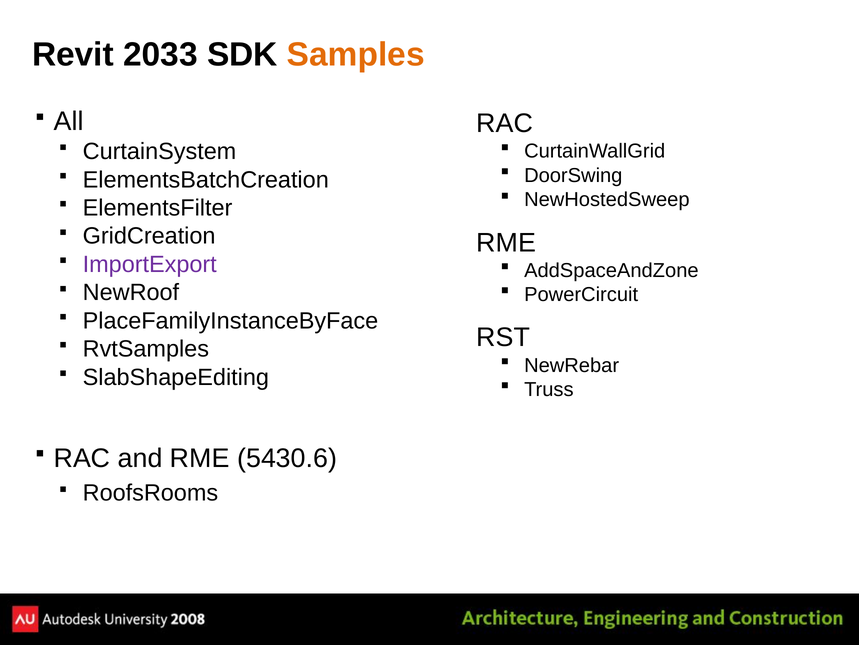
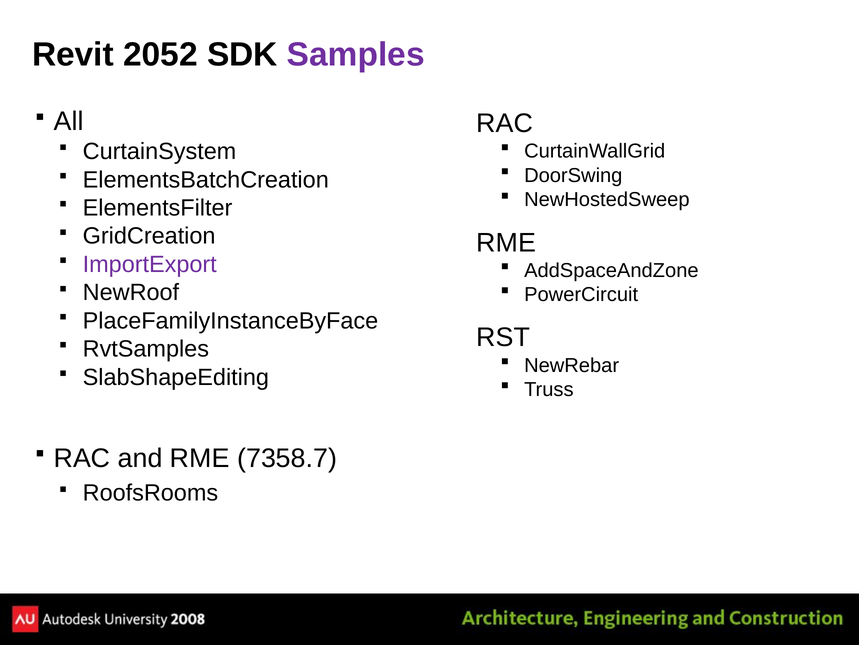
2033: 2033 -> 2052 (160, 55)
Samples colour: orange -> purple (356, 55)
5430.6: 5430.6 -> 7358.7 (287, 458)
